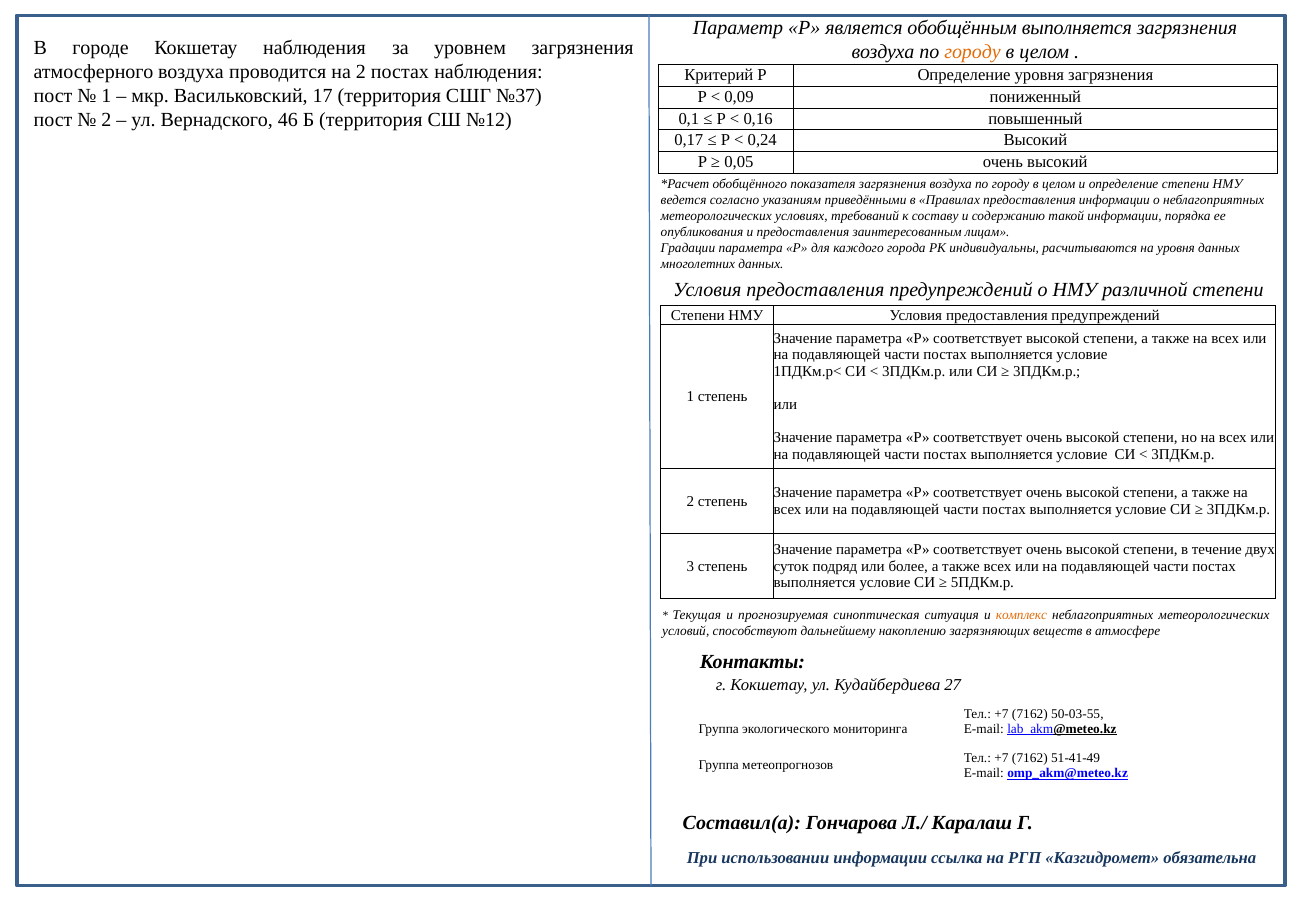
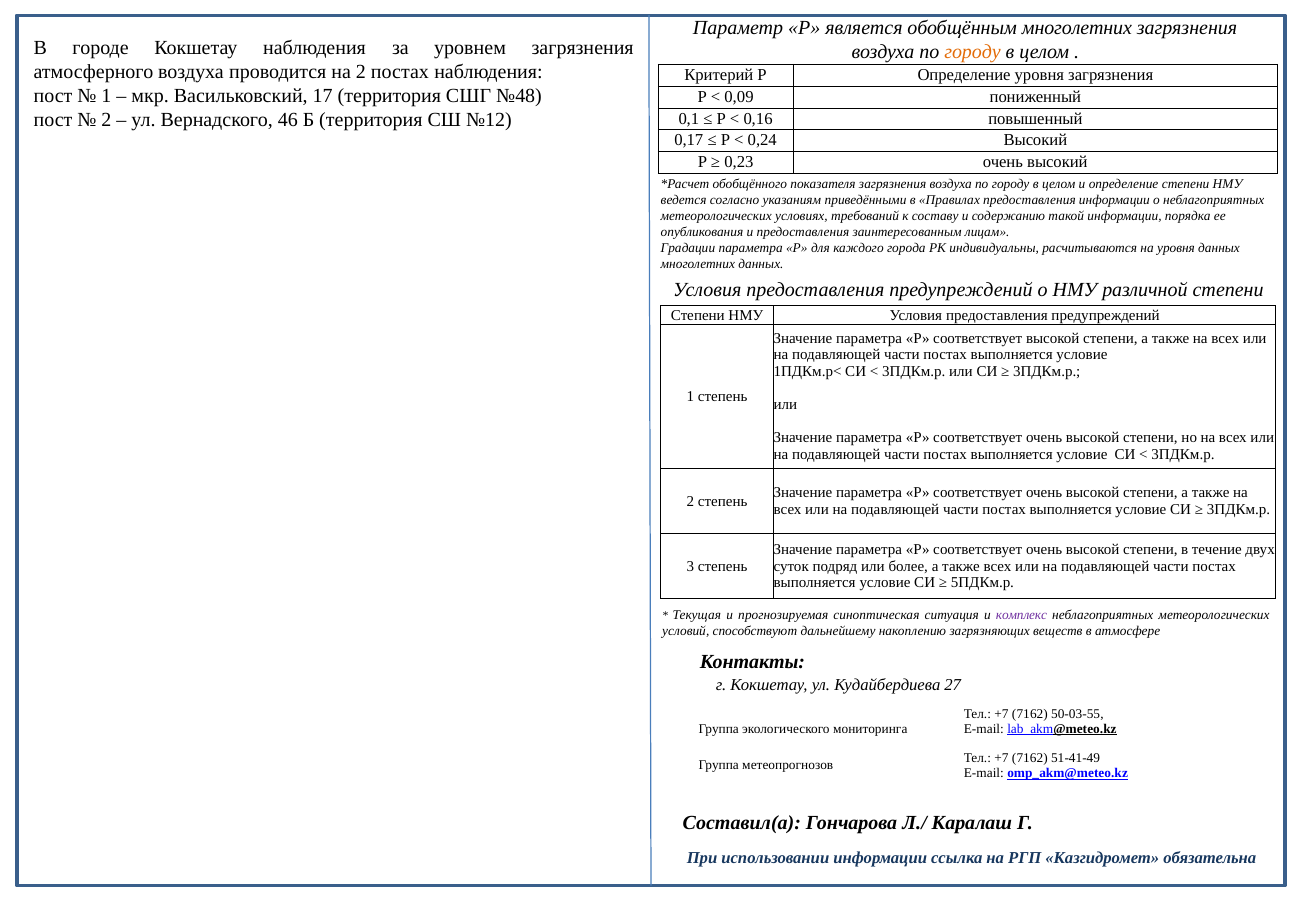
обобщённым выполняется: выполняется -> многолетних (1077, 28)
№37: №37 -> №48 (519, 96)
0,05: 0,05 -> 0,23 (739, 162)
комплекс colour: orange -> purple (1021, 615)
